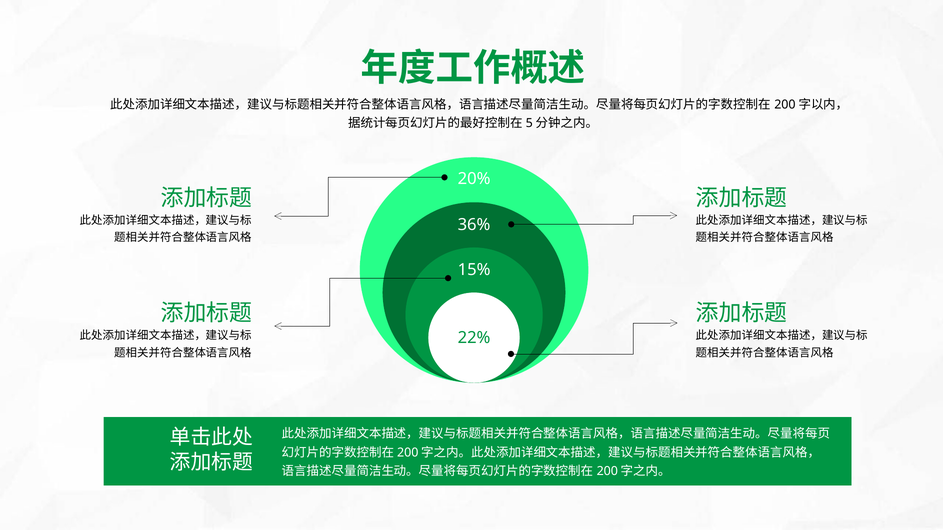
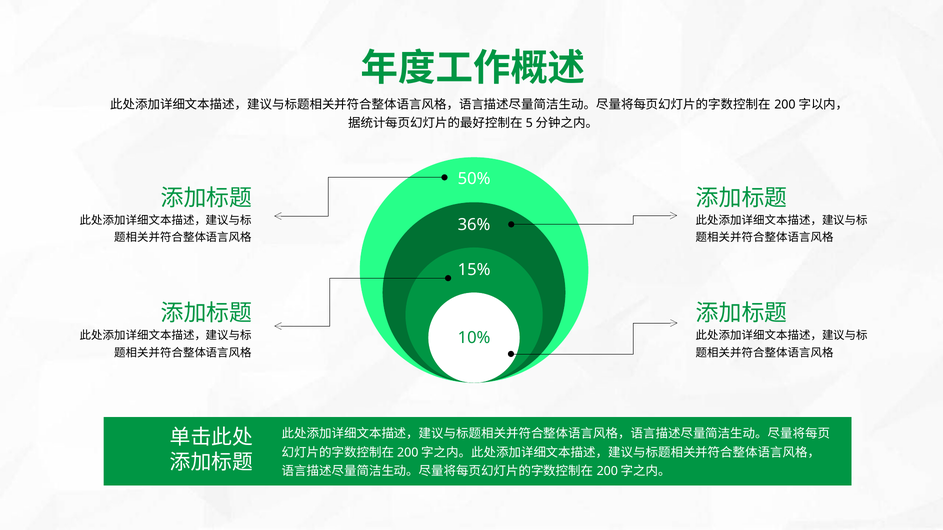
20%: 20% -> 50% (474, 179)
22%: 22% -> 10% (474, 338)
